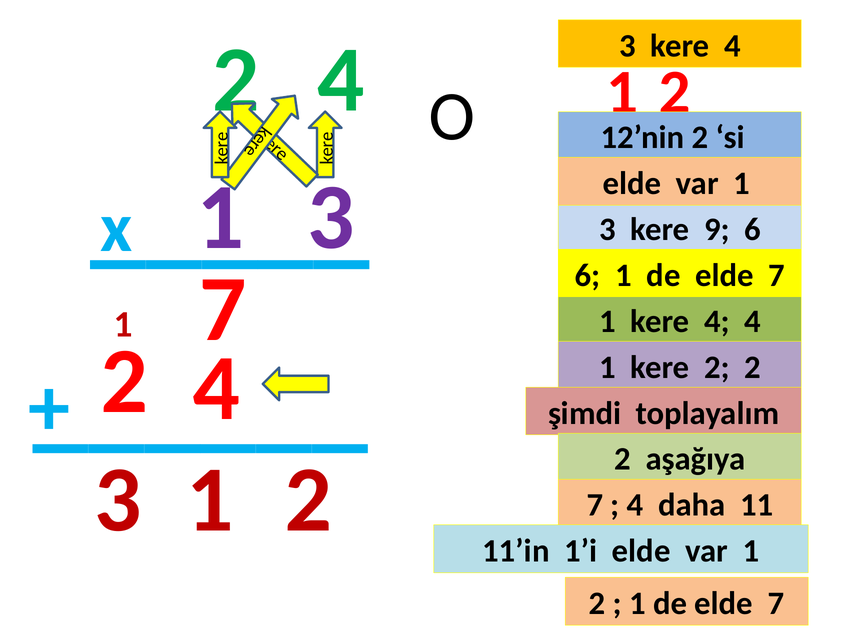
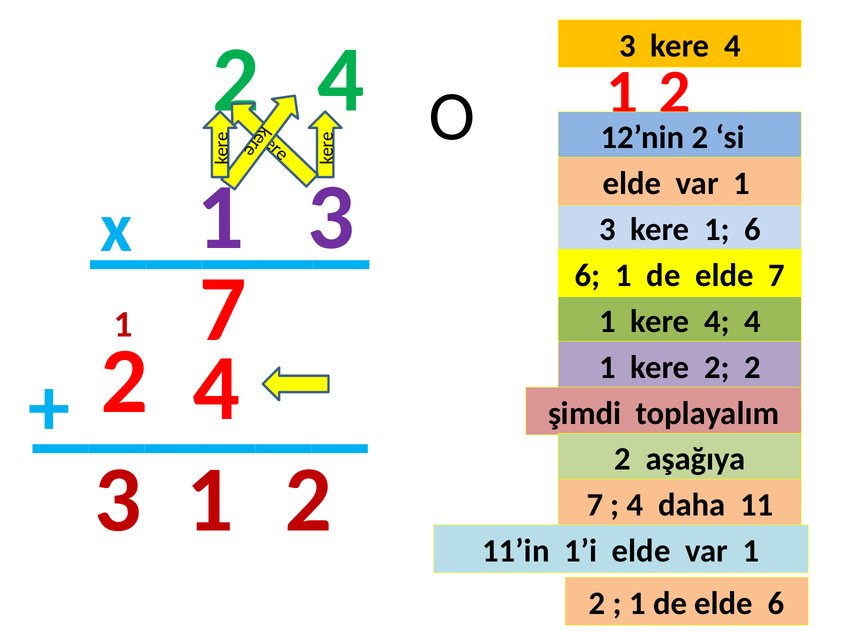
kere 9: 9 -> 1 (717, 230)
7: 7 -> 6 (776, 604)
